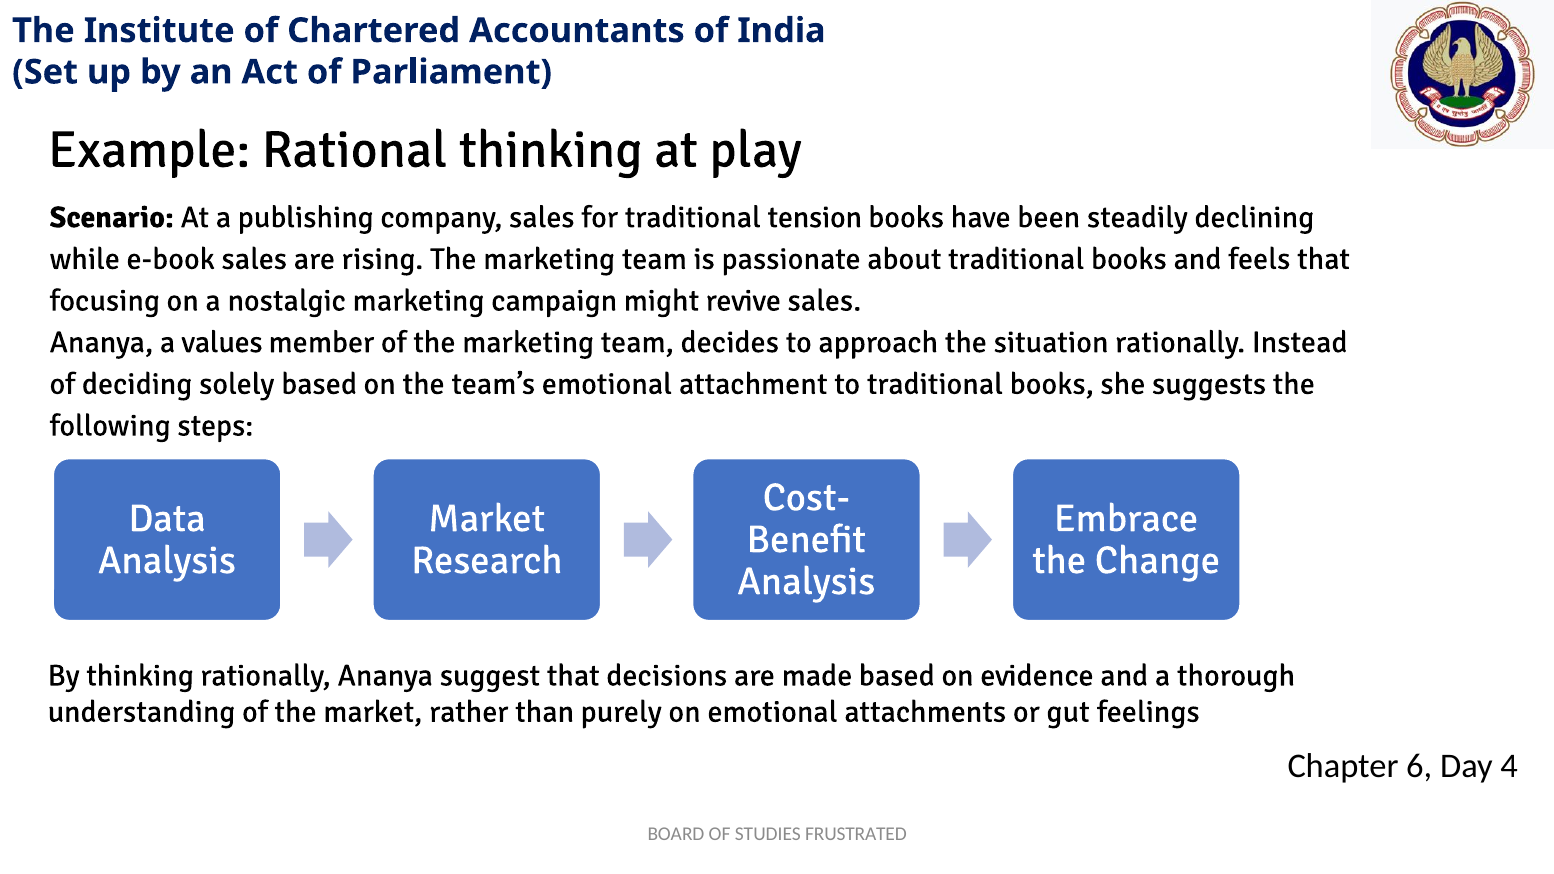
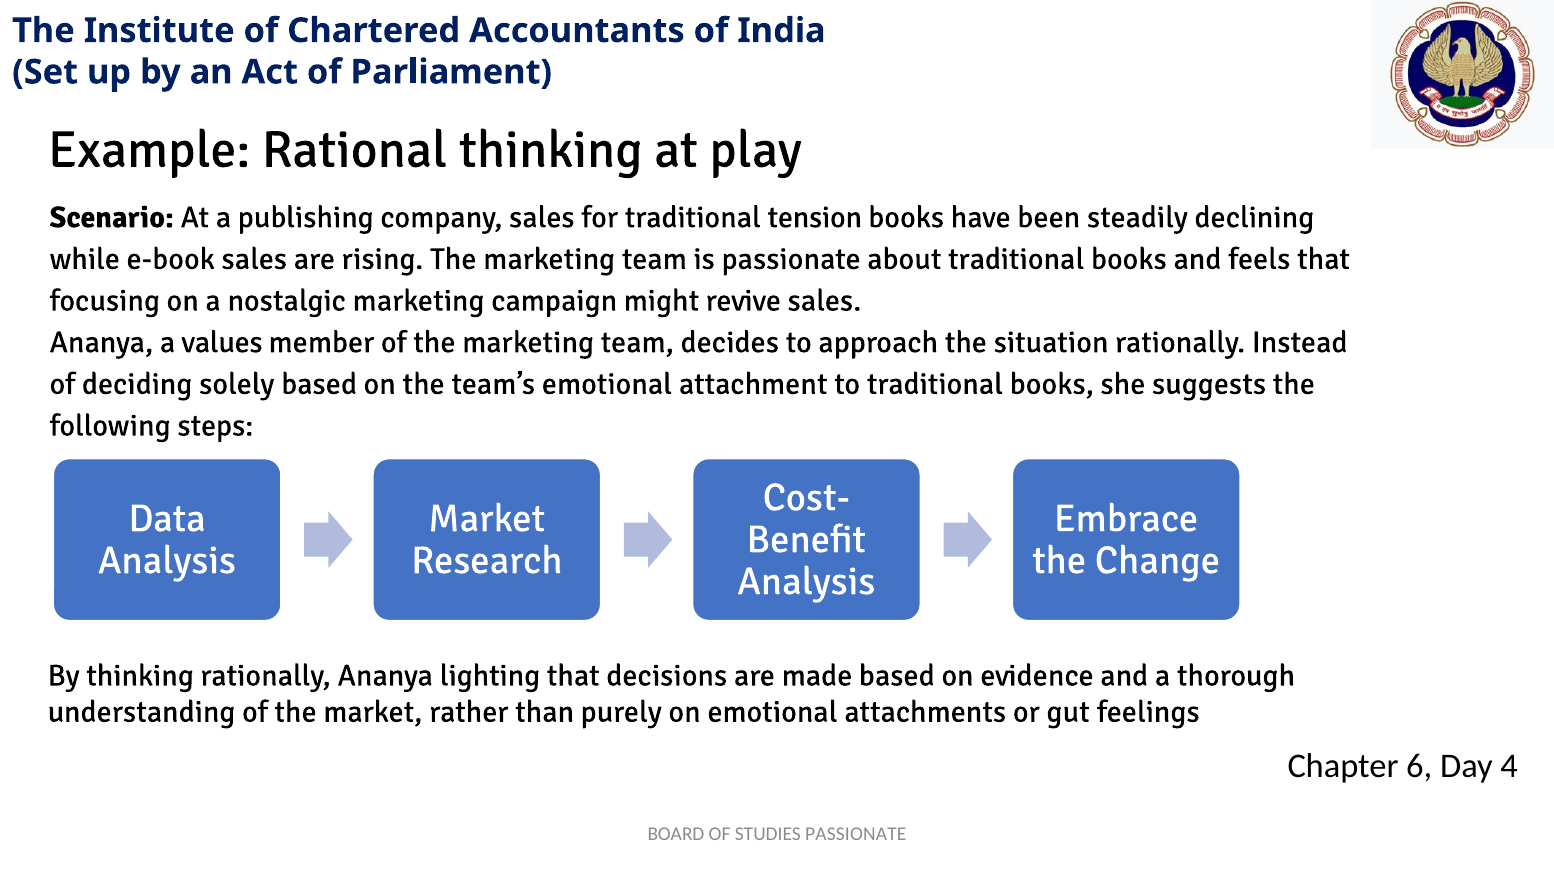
suggest: suggest -> lighting (490, 676)
STUDIES FRUSTRATED: FRUSTRATED -> PASSIONATE (856, 835)
